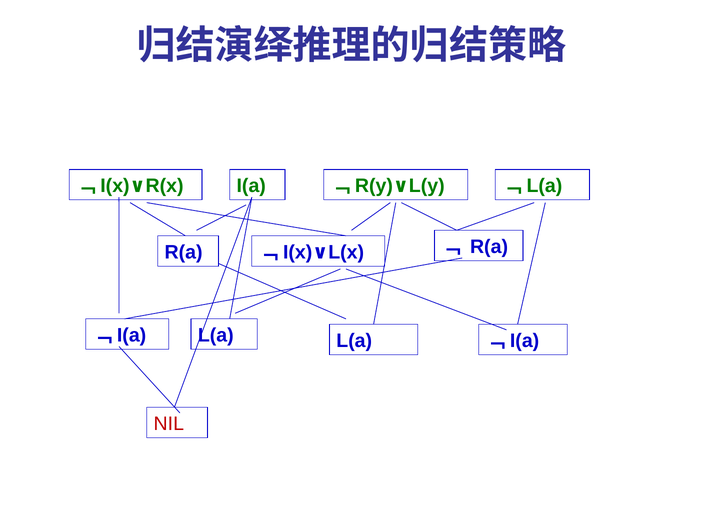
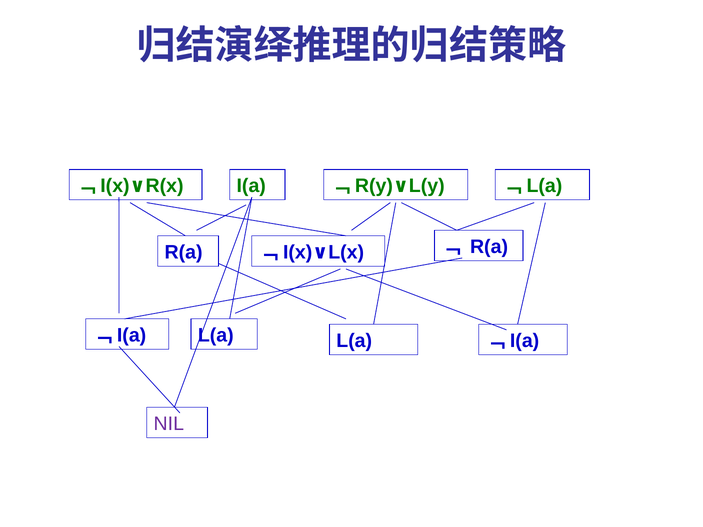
NIL colour: red -> purple (169, 424)
